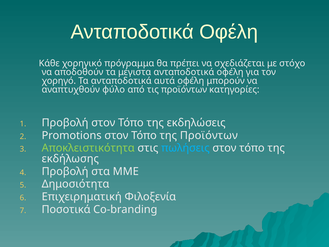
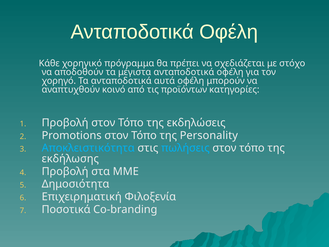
φύλο: φύλο -> κοινό (114, 90)
της Προϊόντων: Προϊόντων -> Personality (209, 135)
Αποκλειστικότητα colour: light green -> light blue (88, 148)
